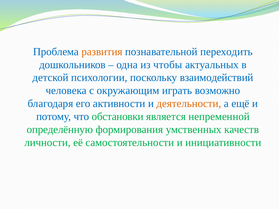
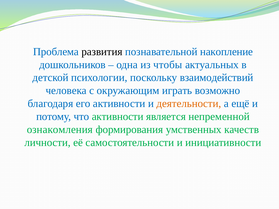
развития colour: orange -> black (102, 52)
переходить: переходить -> накопление (227, 52)
что обстановки: обстановки -> активности (118, 117)
определённую: определённую -> ознакомления (60, 130)
